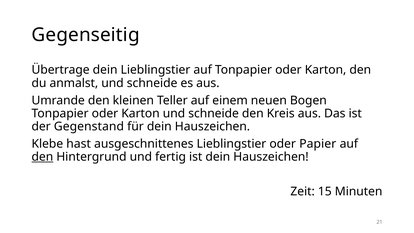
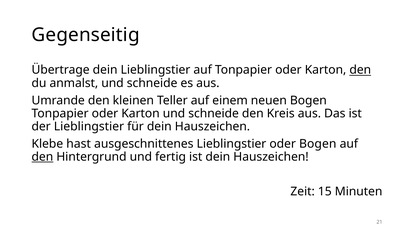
den underline: none -> present (360, 70)
der Gegenstand: Gegenstand -> Lieblingstier (89, 126)
oder Papier: Papier -> Bogen (318, 144)
